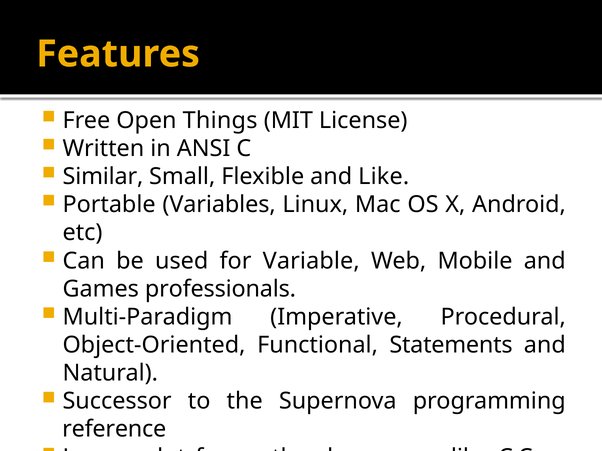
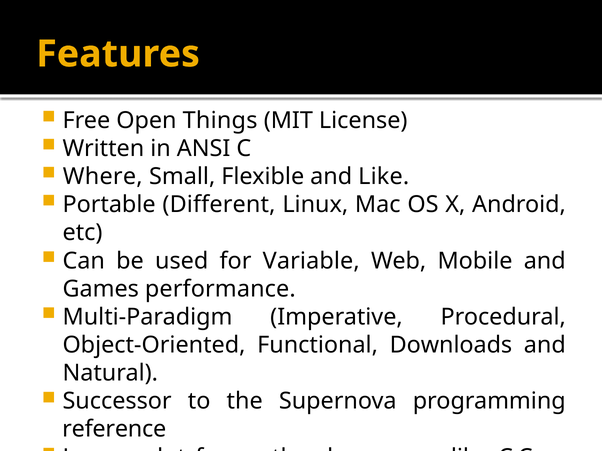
Similar: Similar -> Where (103, 177)
Variables: Variables -> Different (219, 205)
professionals: professionals -> performance (220, 289)
Statements: Statements -> Downloads (451, 345)
